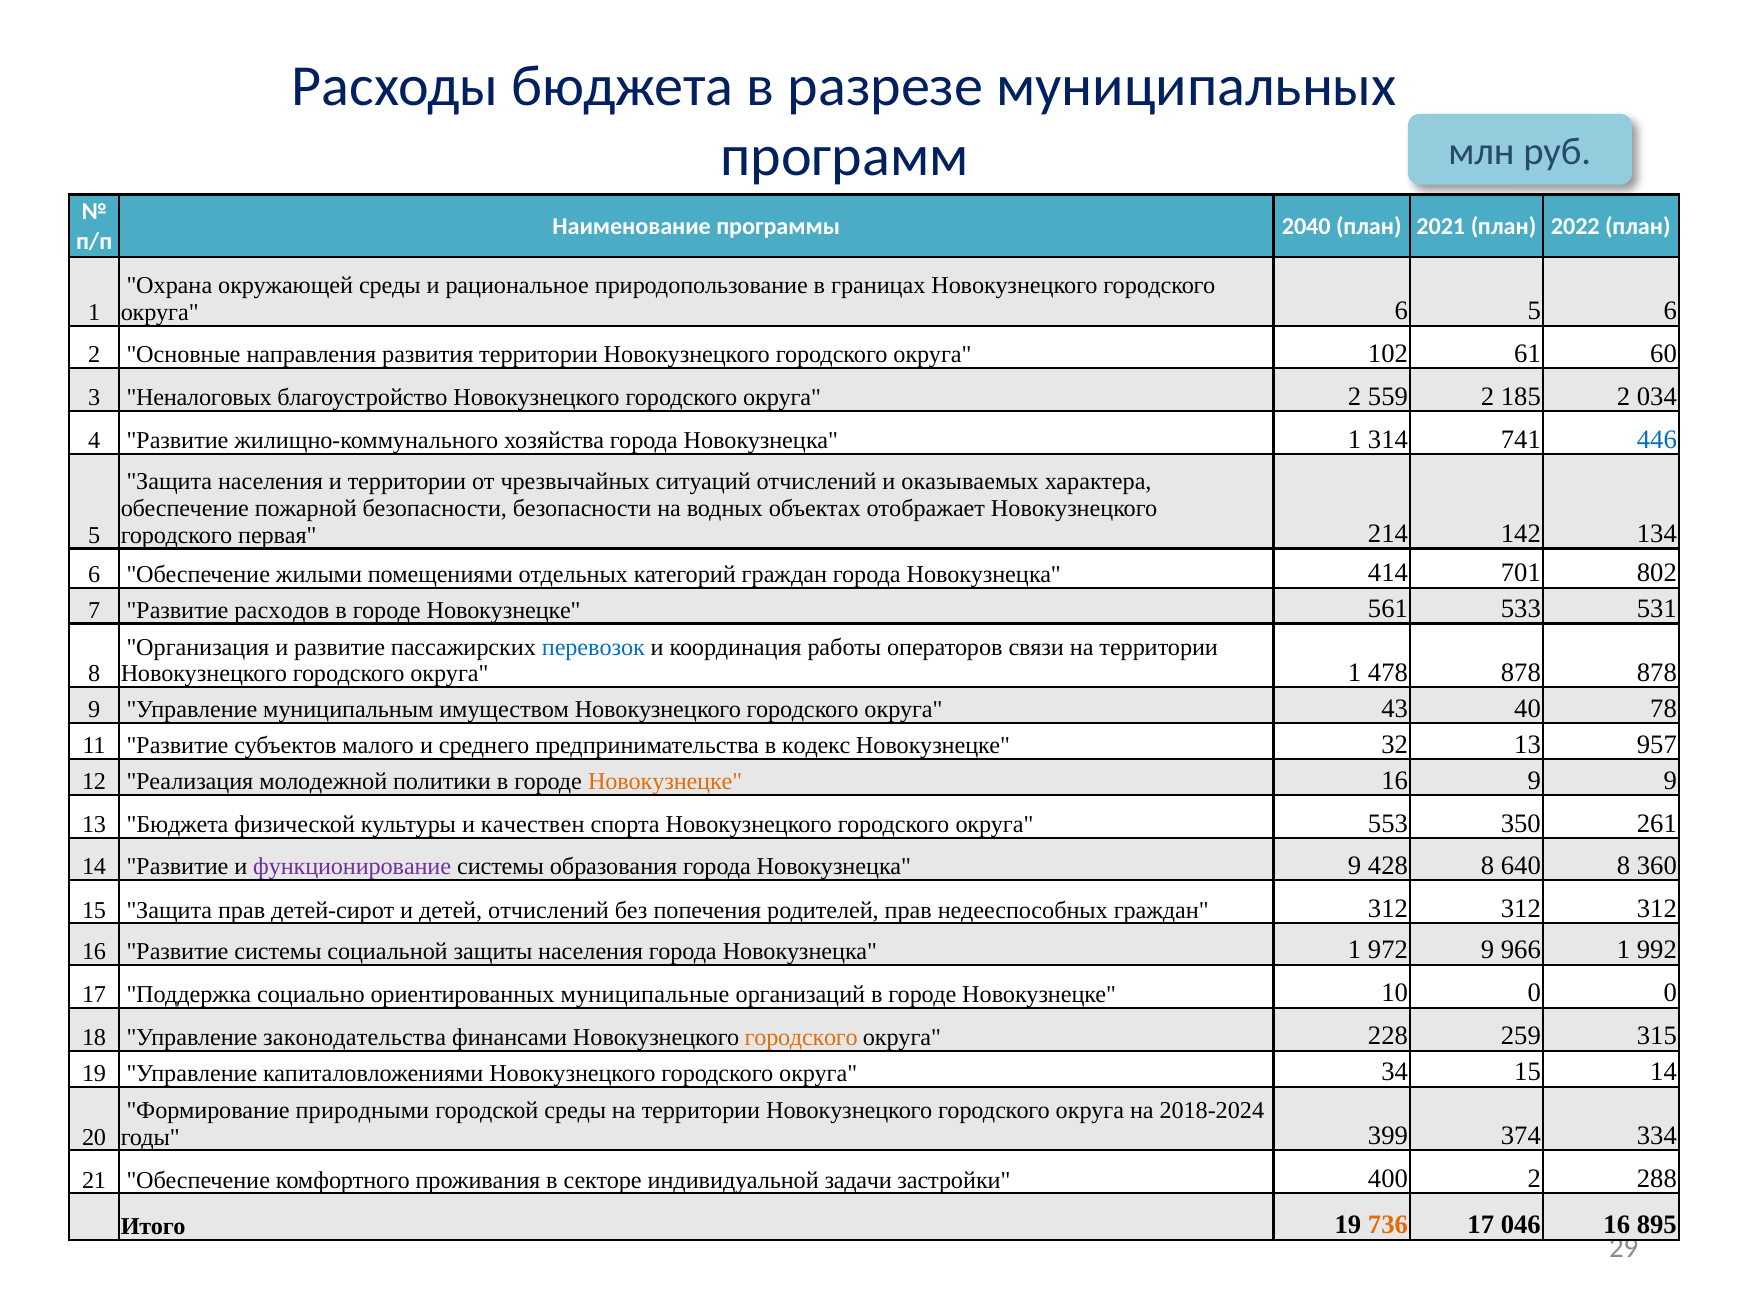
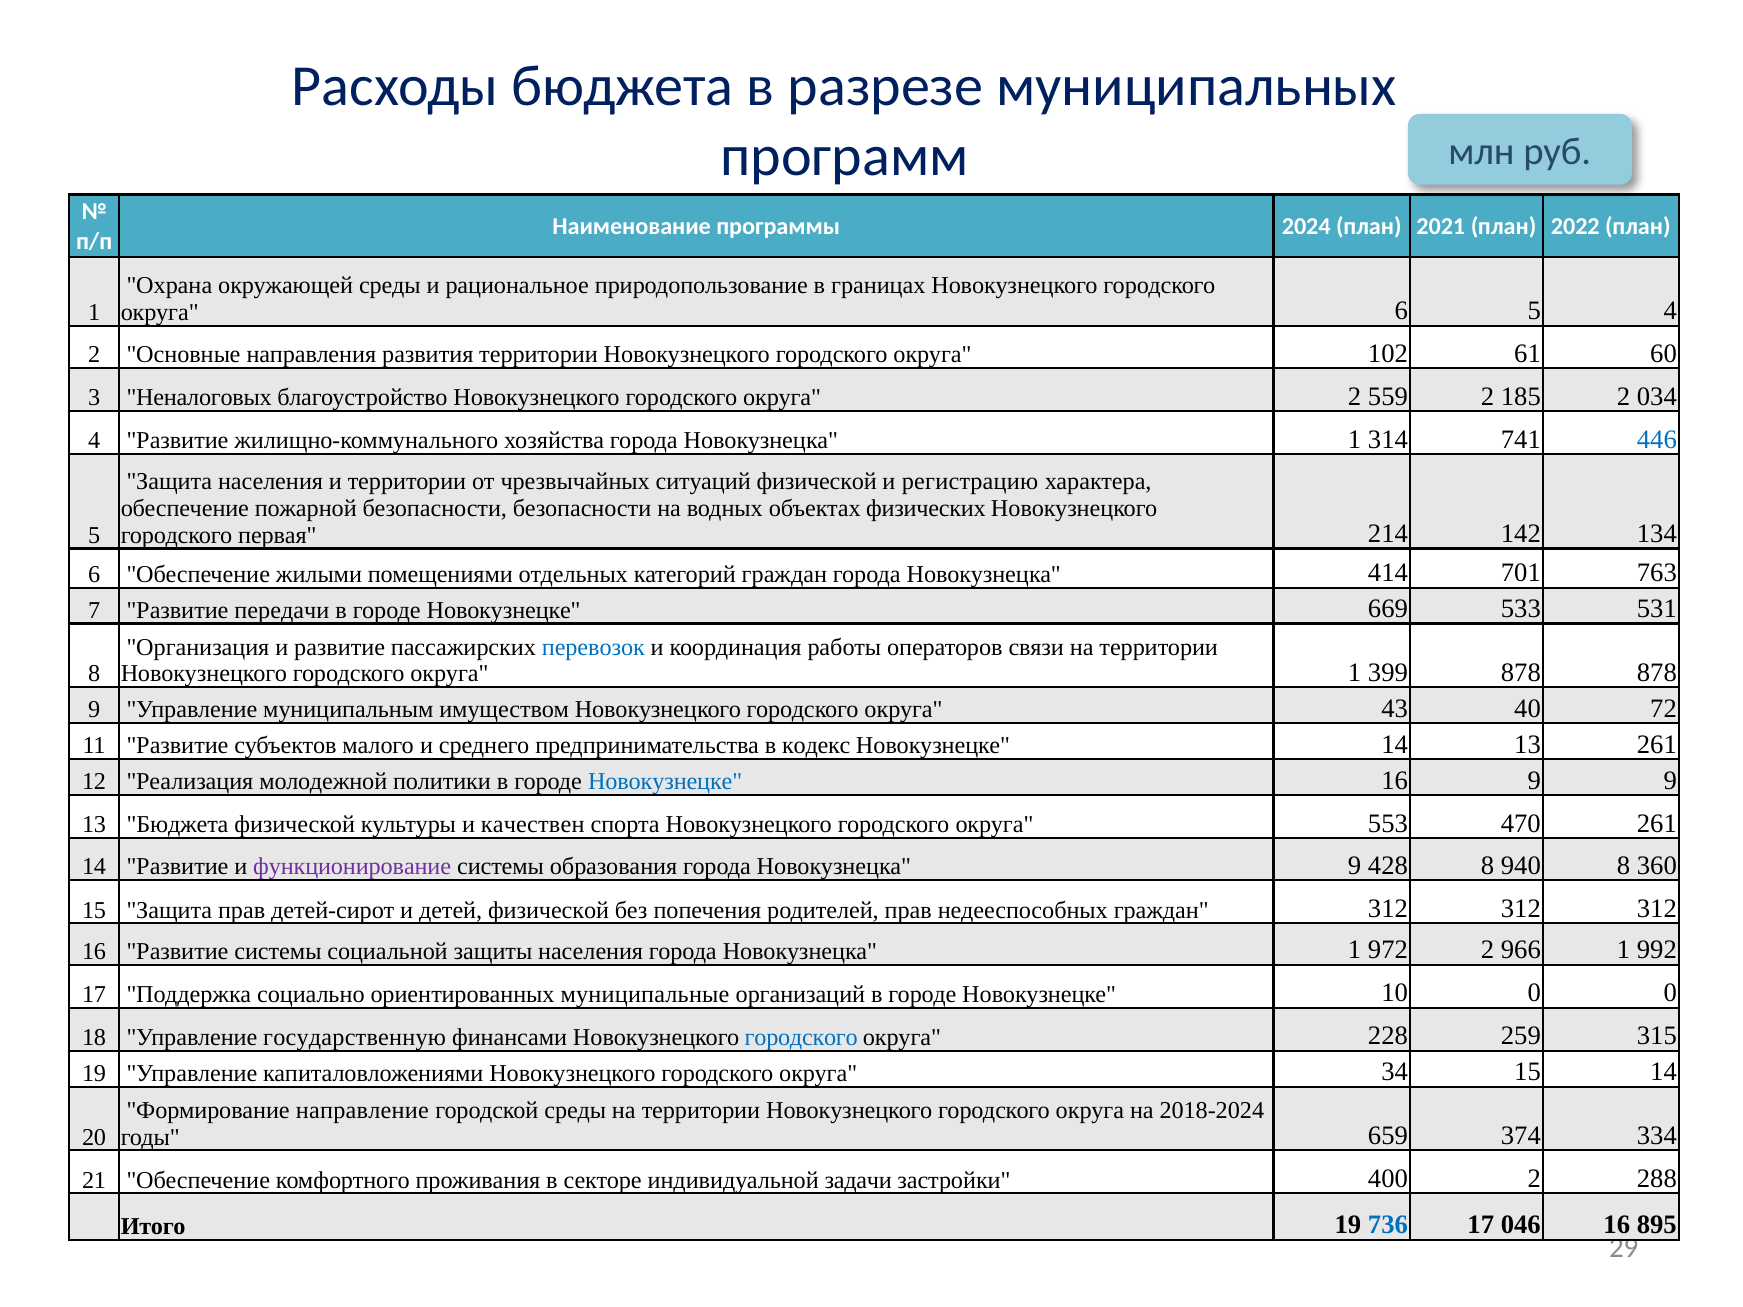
2040: 2040 -> 2024 (1306, 227)
5 6: 6 -> 4 (1670, 311)
ситуаций отчислений: отчислений -> физической (817, 482)
оказываемых: оказываемых -> регистрацию (970, 482)
отображает: отображает -> физических (926, 509)
802: 802 -> 763 (1657, 573)
расходов: расходов -> передачи (282, 610)
561: 561 -> 669 (1388, 609)
478: 478 -> 399 (1388, 673)
78: 78 -> 72 (1664, 709)
Новокузнецке 32: 32 -> 14 (1395, 745)
13 957: 957 -> 261 (1657, 745)
Новокузнецке colour: orange -> blue (665, 782)
350: 350 -> 470 (1521, 824)
640: 640 -> 940 (1521, 866)
детей отчислений: отчислений -> физической (549, 910)
972 9: 9 -> 2 (1487, 950)
законодательства: законодательства -> государственную (355, 1038)
городского colour: orange -> blue (801, 1038)
природными: природными -> направление (362, 1111)
399: 399 -> 659 (1388, 1136)
736 colour: orange -> blue (1388, 1225)
